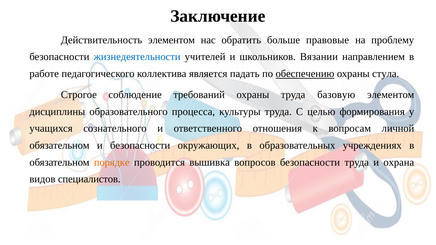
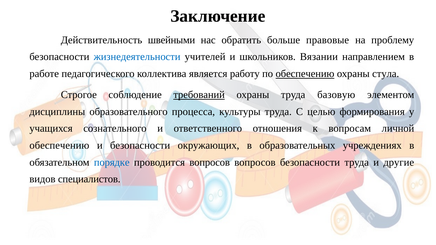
Действительность элементом: элементом -> швейными (172, 40)
падать: падать -> работу (245, 74)
требований underline: none -> present (199, 95)
обязательном: обязательном -> обеспечению (59, 146)
порядке colour: orange -> blue (112, 162)
проводится вышивка: вышивка -> вопросов (210, 162)
охрана: охрана -> другие (399, 162)
